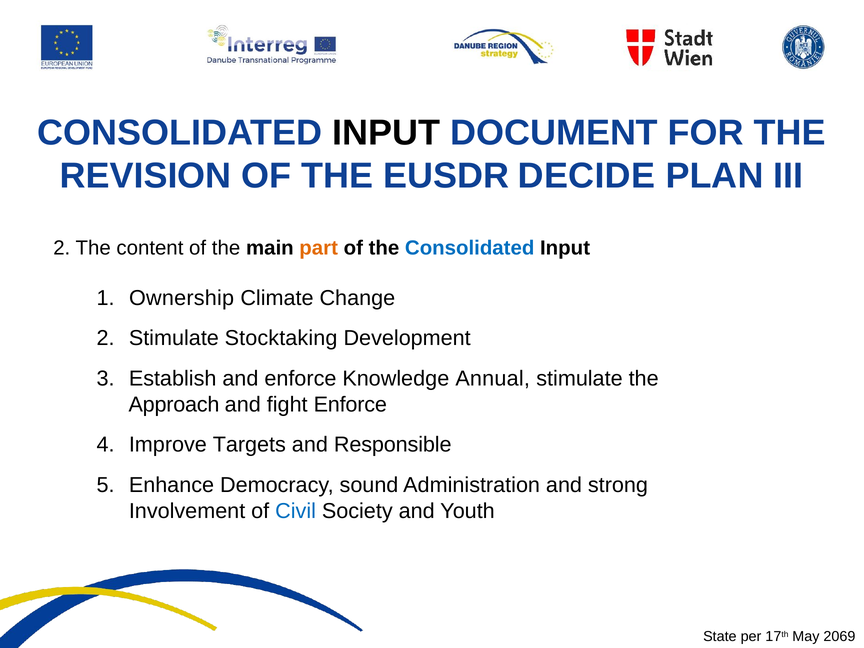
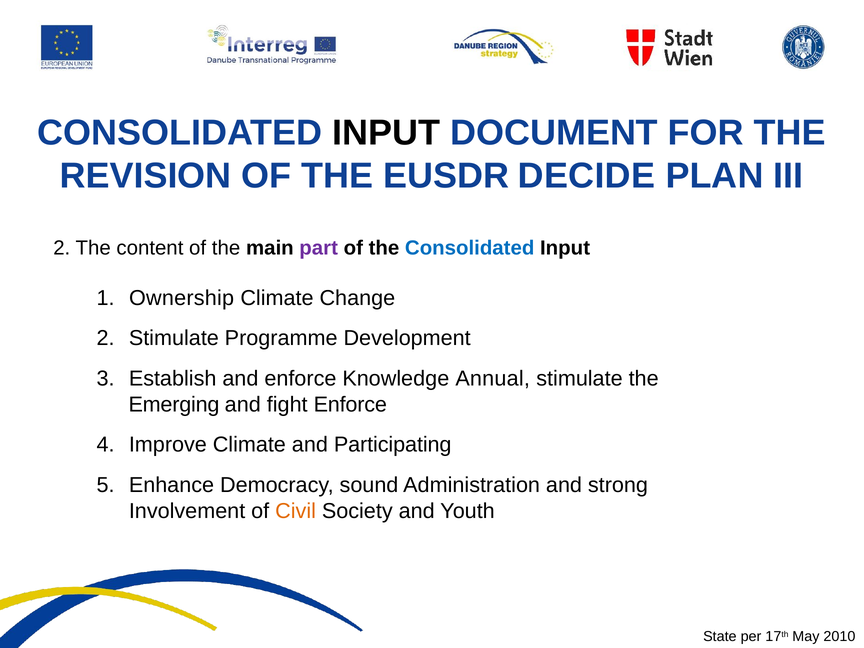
part colour: orange -> purple (319, 248)
Stocktaking: Stocktaking -> Programme (281, 338)
Approach: Approach -> Emerging (174, 404)
Improve Targets: Targets -> Climate (249, 445)
Responsible: Responsible -> Participating (393, 445)
Civil colour: blue -> orange (296, 511)
2069: 2069 -> 2010 (839, 637)
